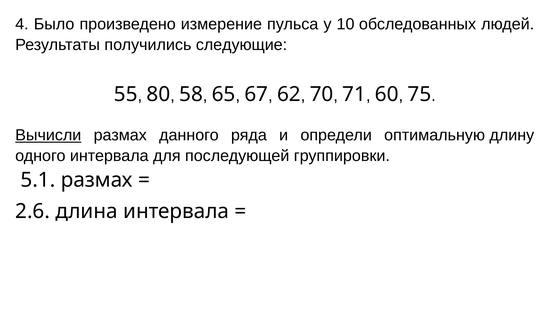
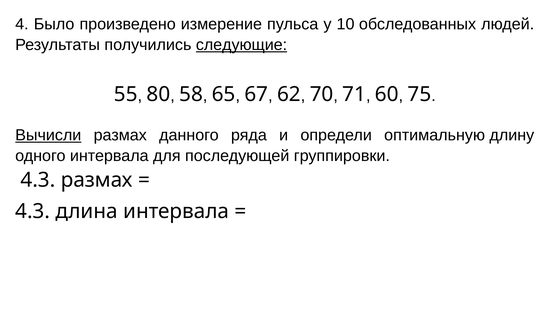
следующие underline: none -> present (241, 45)
5.1: 5.1 -> 4.3 (38, 180)
2.6: 2.6 -> 4.3 (33, 211)
